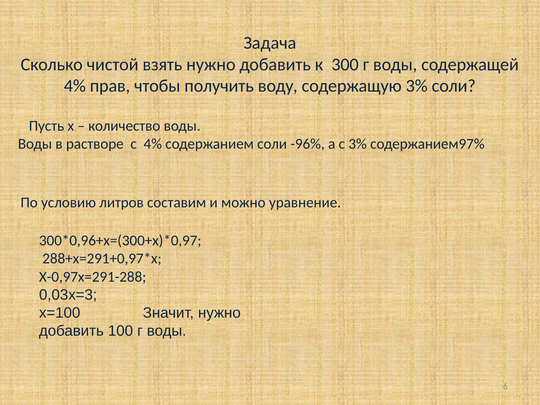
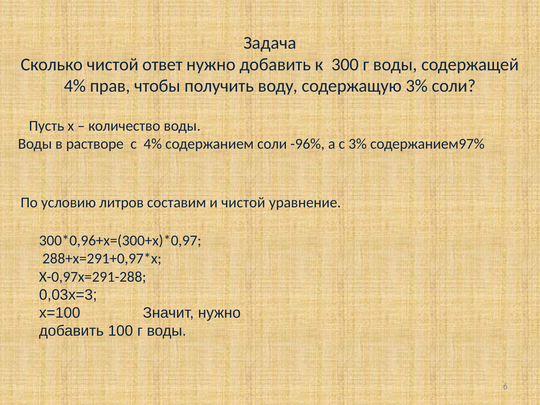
взять: взять -> ответ (162, 64)
и можно: можно -> чистой (243, 202)
